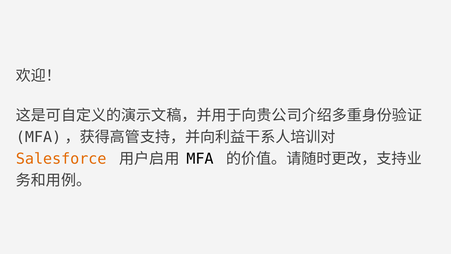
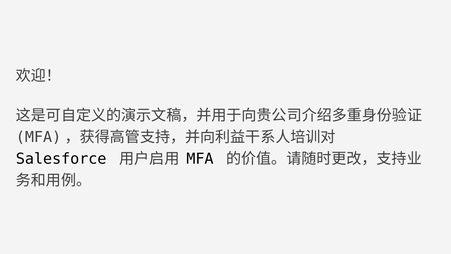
Salesforce colour: orange -> black (61, 159)
